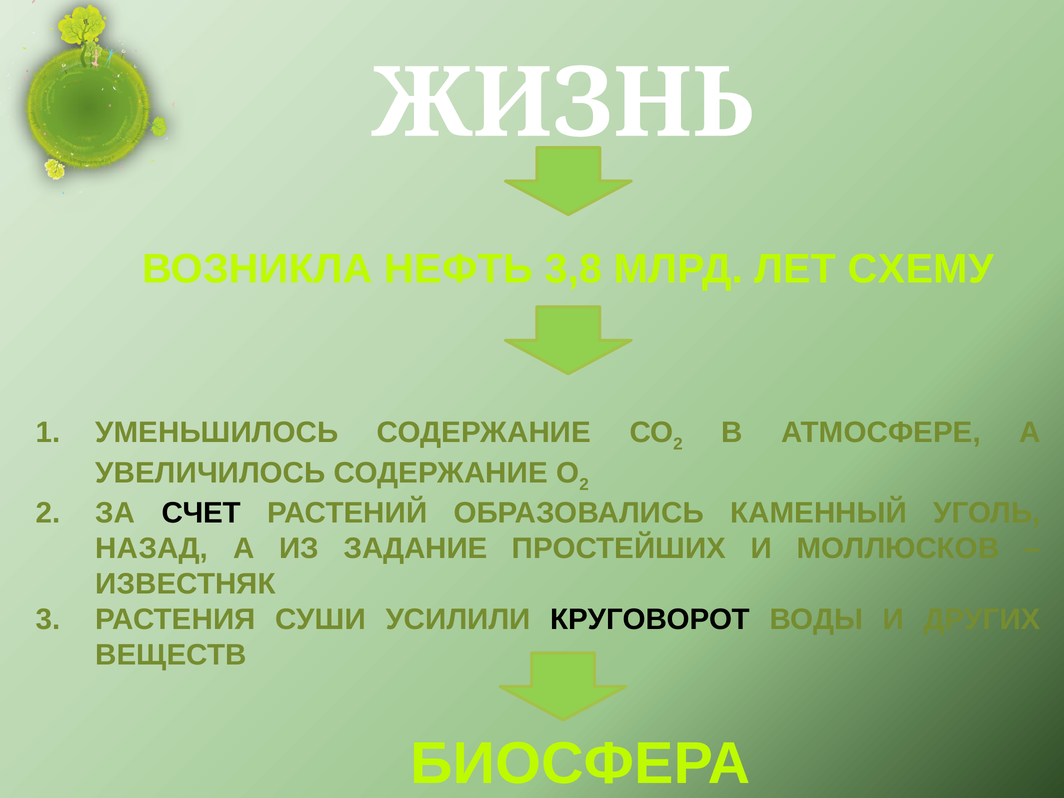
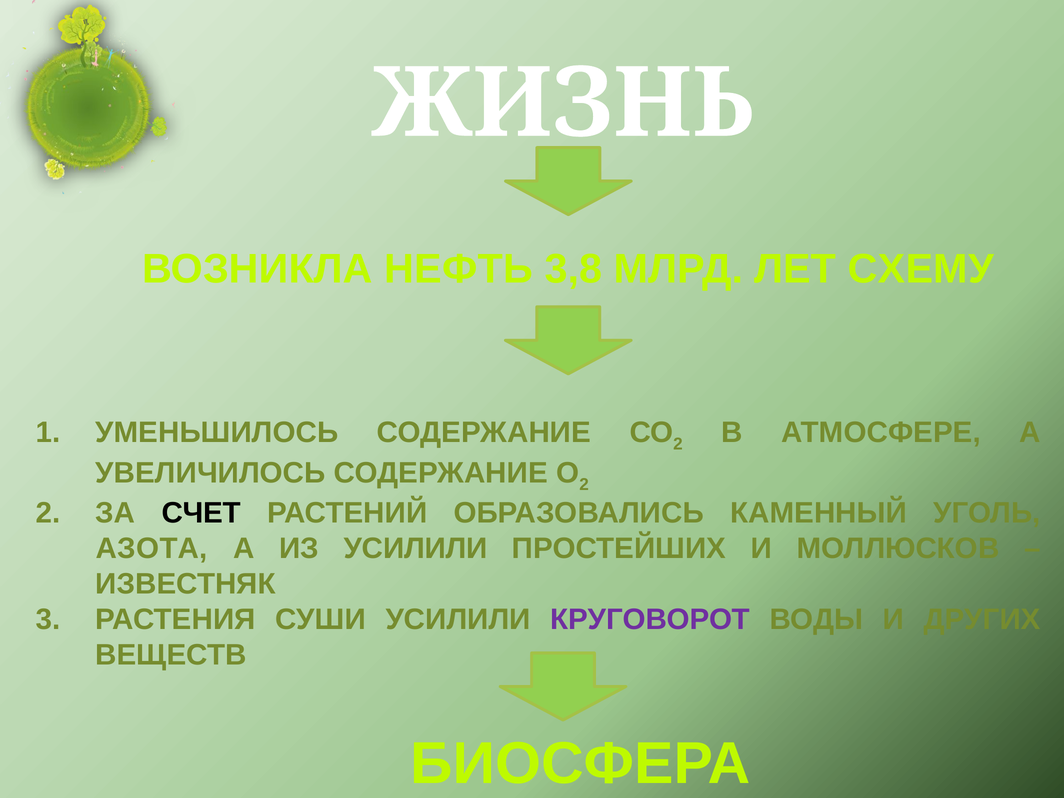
НАЗАД: НАЗАД -> АЗОТА (152, 549)
ИЗ ЗАДАНИЕ: ЗАДАНИЕ -> УСИЛИЛИ (416, 549)
КРУГОВОРОТ colour: black -> purple (650, 620)
